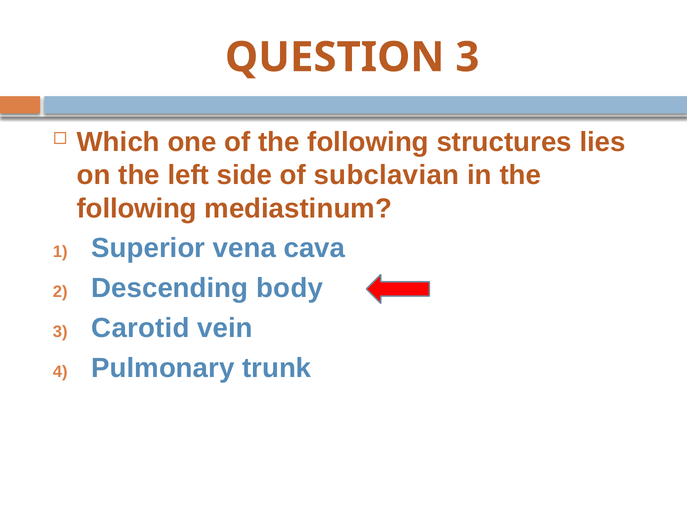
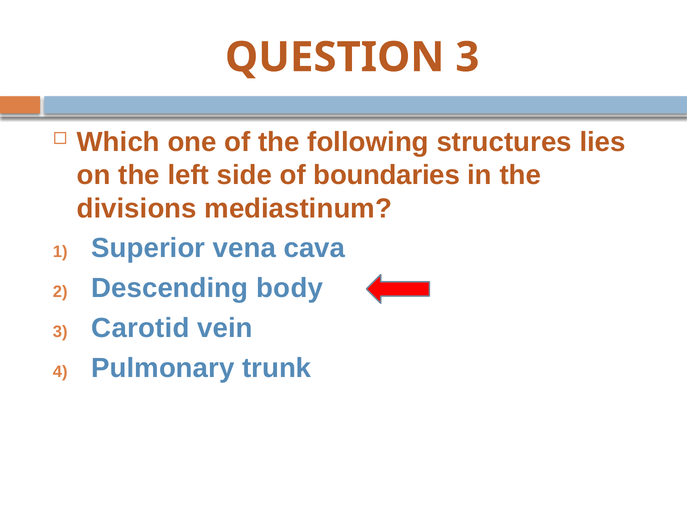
subclavian: subclavian -> boundaries (387, 175)
following: following -> divisions (137, 209)
